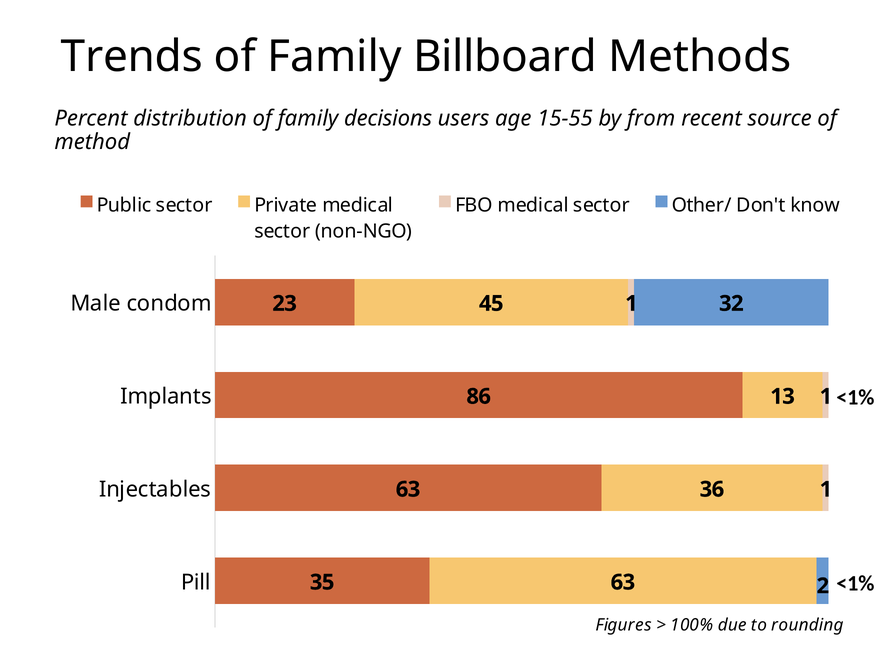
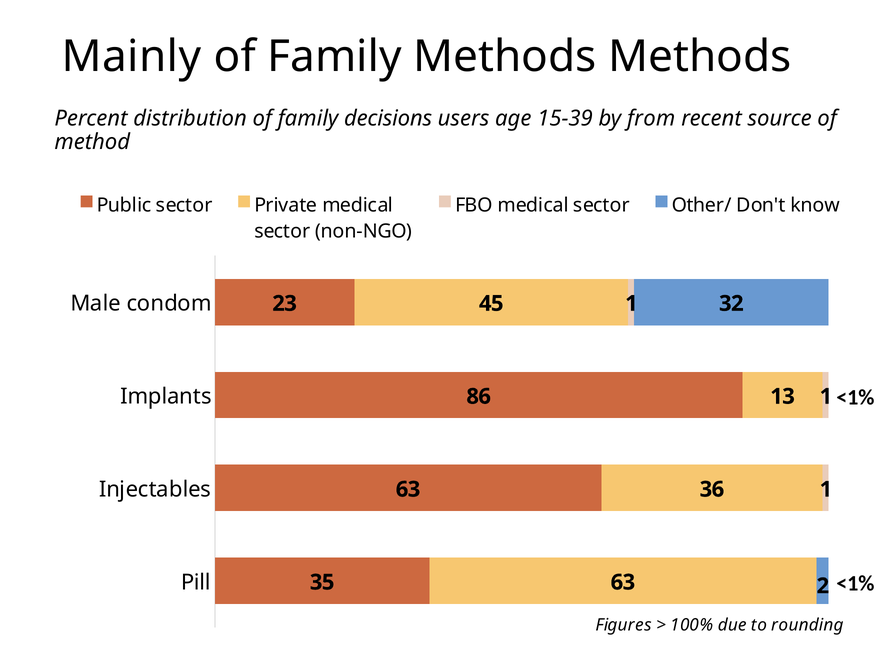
Trends: Trends -> Mainly (131, 57)
Family Billboard: Billboard -> Methods (505, 57)
15-55: 15-55 -> 15-39 (565, 118)
